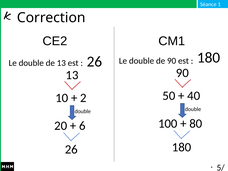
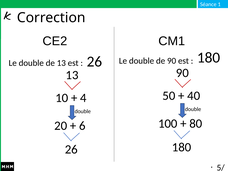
2: 2 -> 4 (83, 98)
